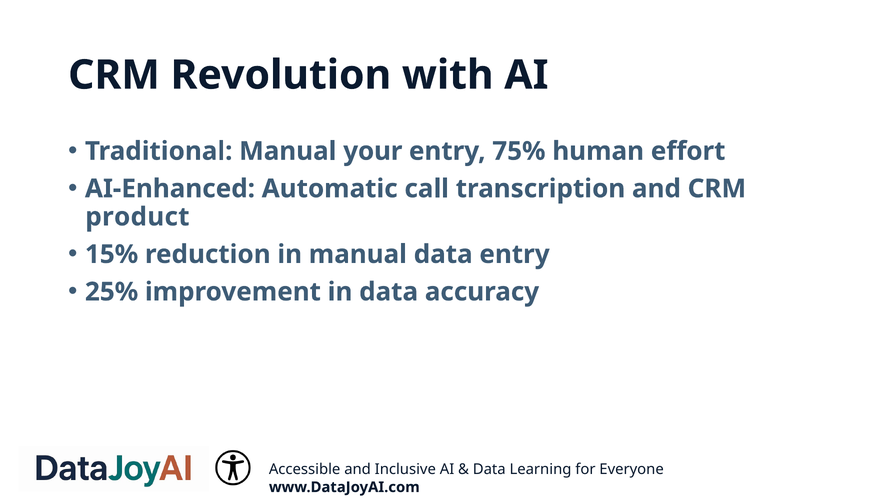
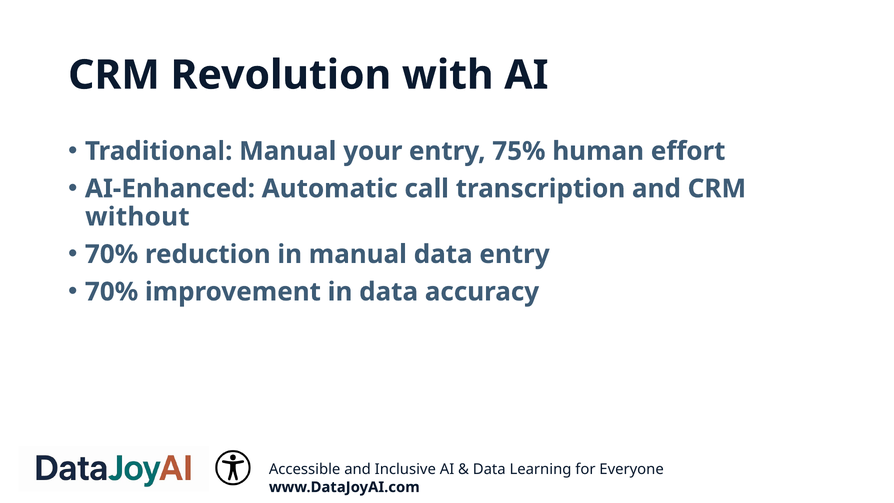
product: product -> without (137, 217)
15%: 15% -> 70% (112, 254)
25%: 25% -> 70% (112, 292)
